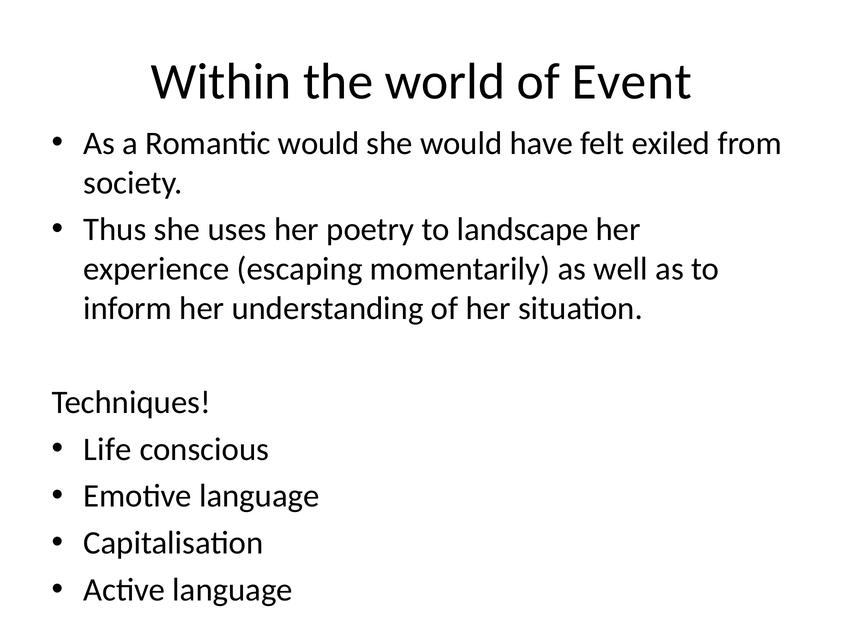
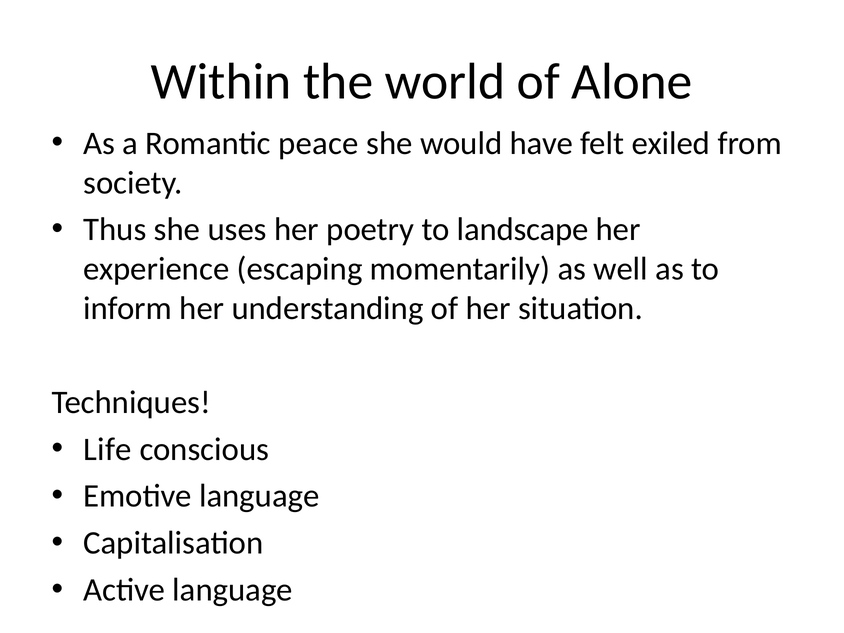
Event: Event -> Alone (632, 82)
Romantic would: would -> peace (318, 143)
